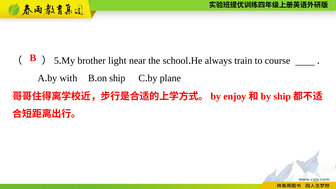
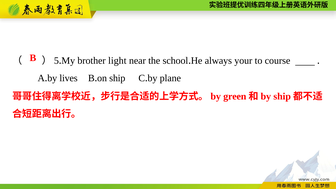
train: train -> your (243, 61)
with: with -> lives (69, 78)
enjoy: enjoy -> green (235, 96)
